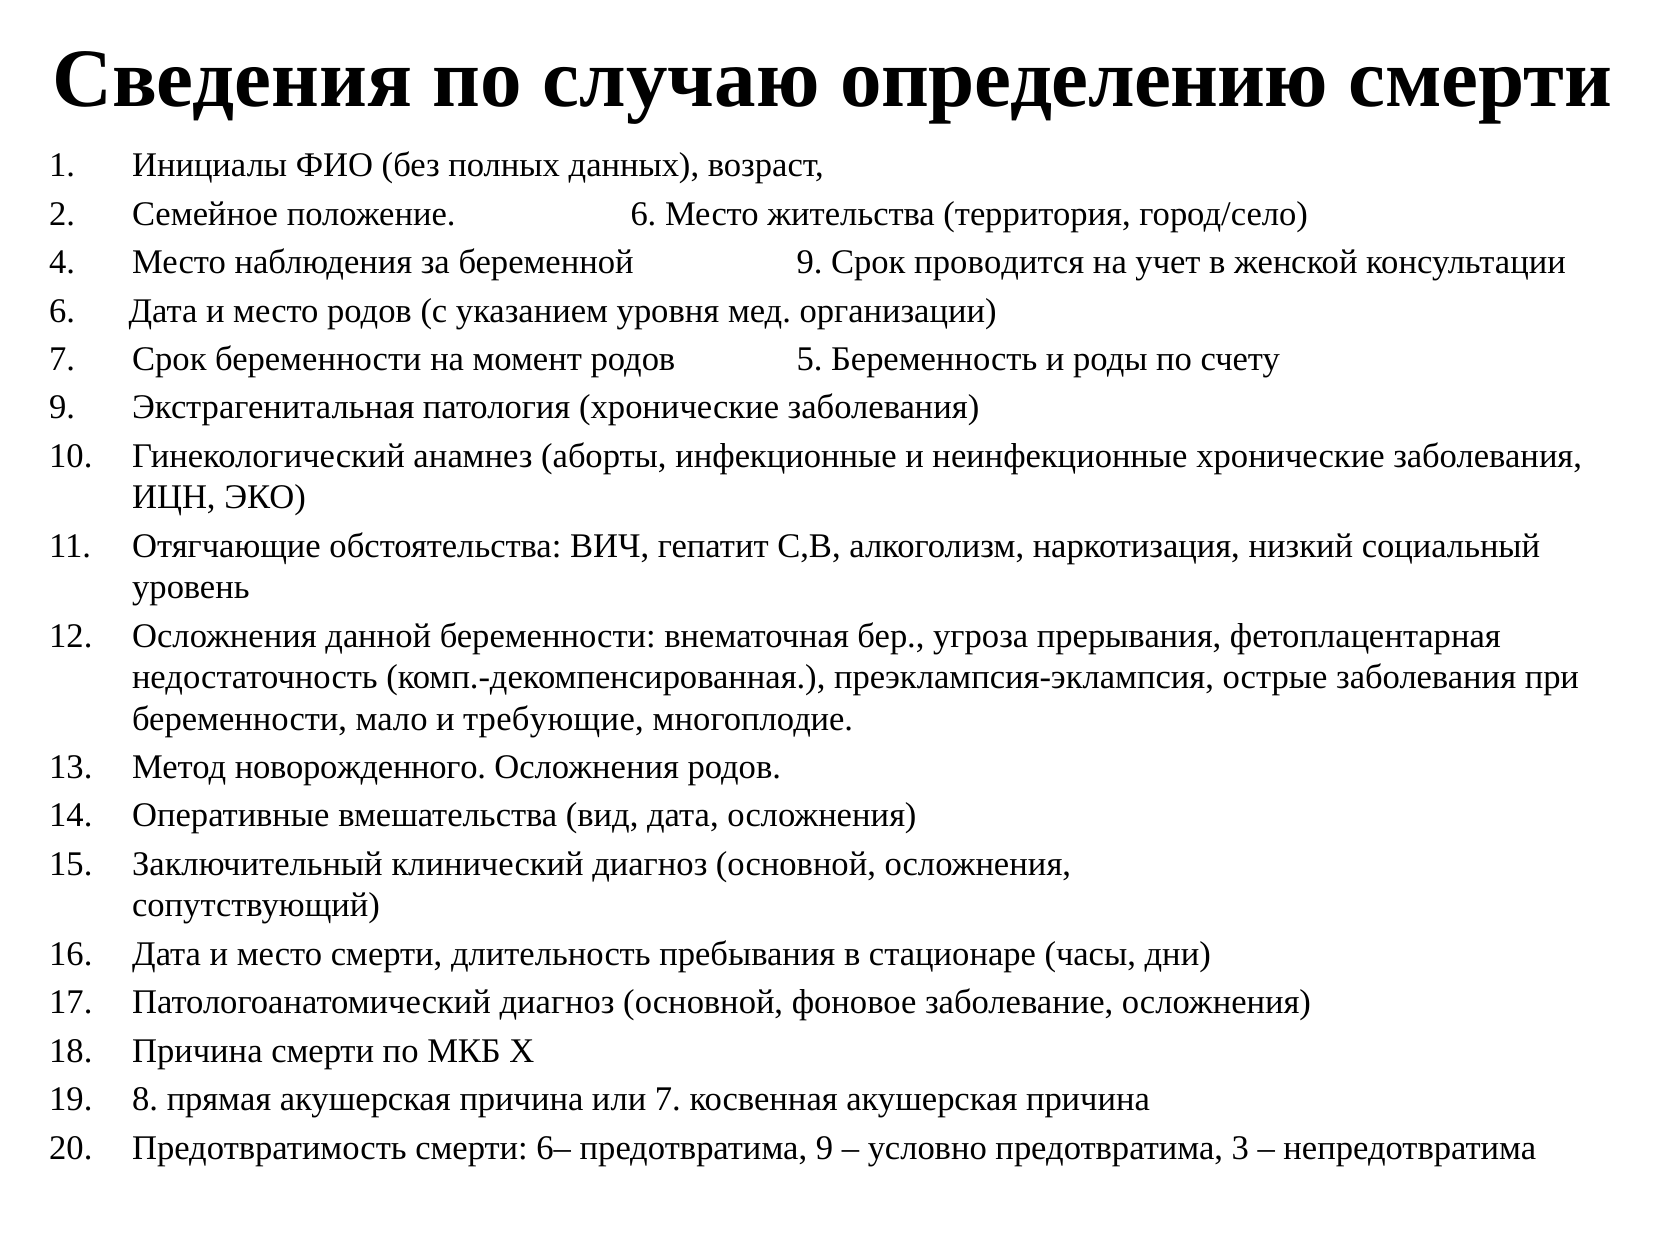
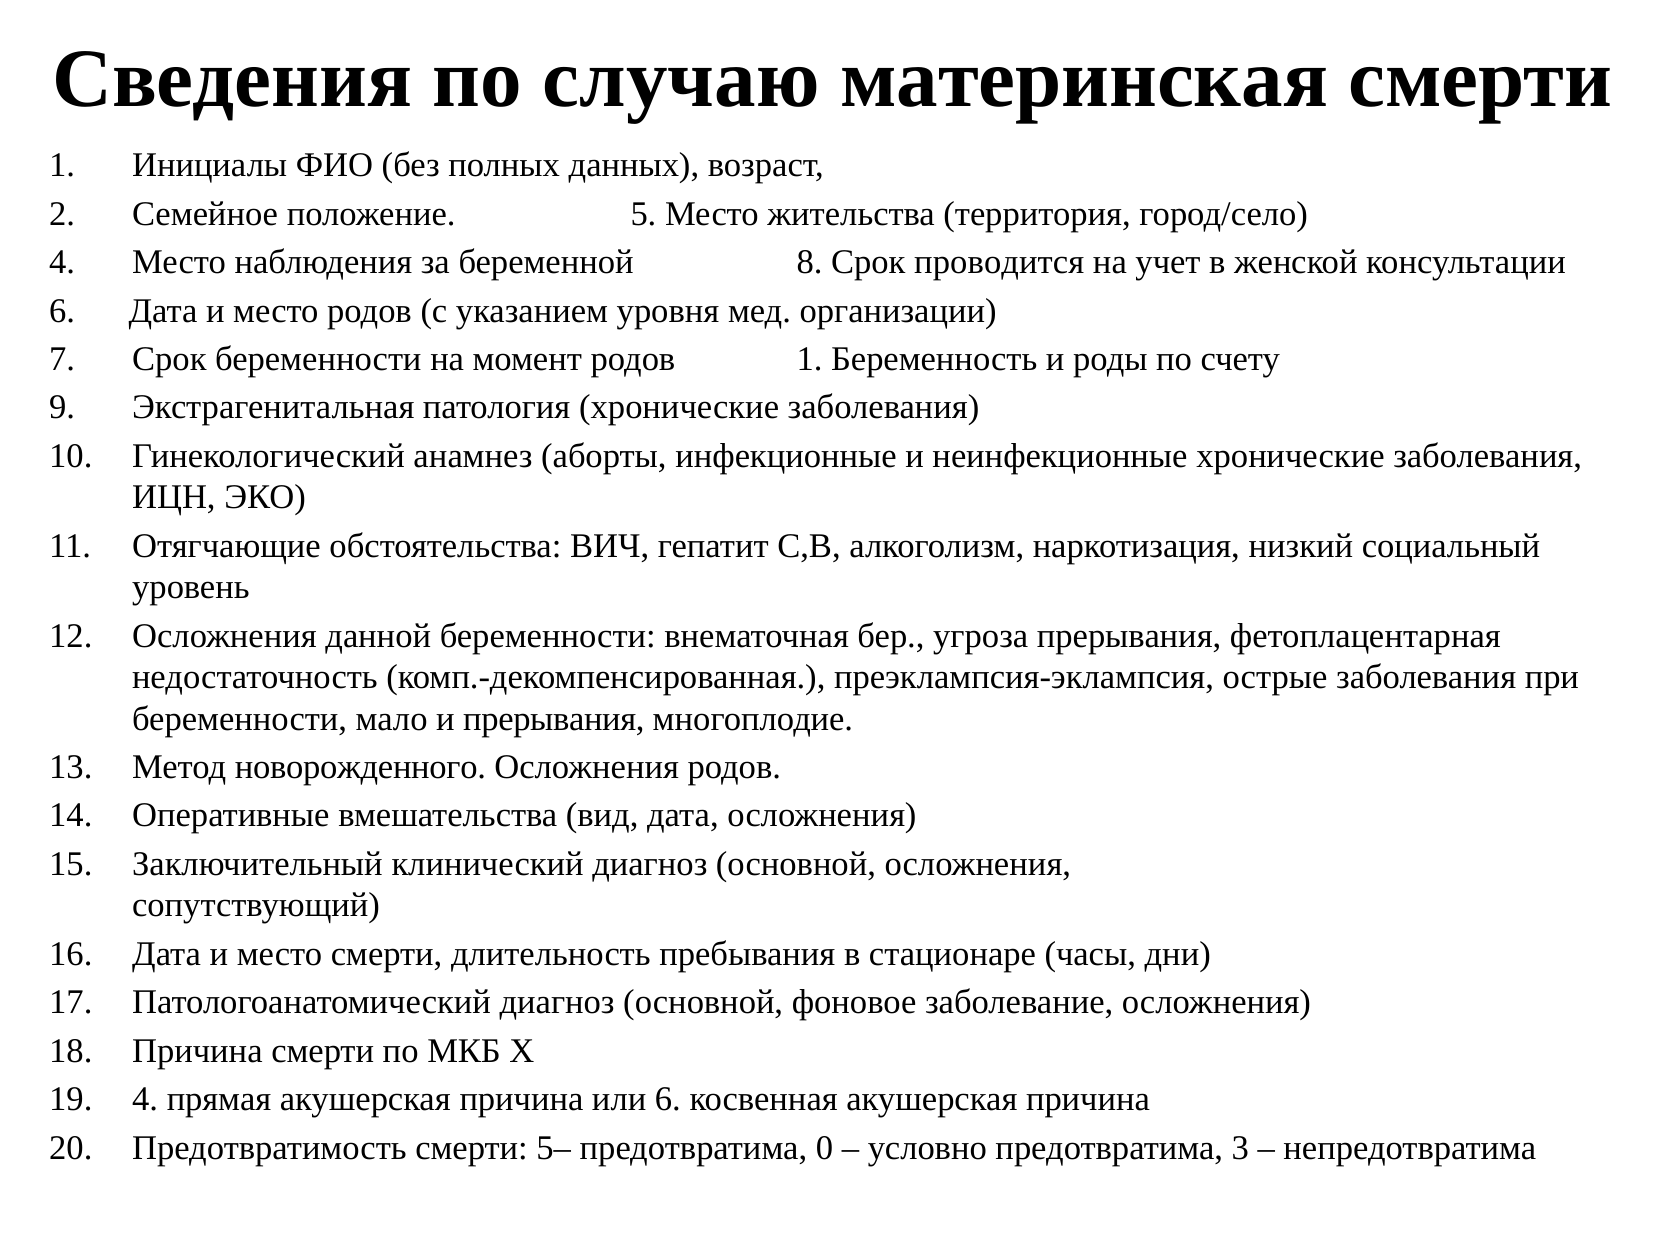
определению: определению -> материнская (1084, 79)
положение 6: 6 -> 5 (643, 214)
беременной 9: 9 -> 8 (810, 262)
родов 5: 5 -> 1 (810, 359)
и требующие: требующие -> прерывания (554, 719)
8: 8 -> 4 (145, 1100)
или 7: 7 -> 6 (668, 1100)
6–: 6– -> 5– (554, 1148)
предотвратима 9: 9 -> 0 (824, 1148)
